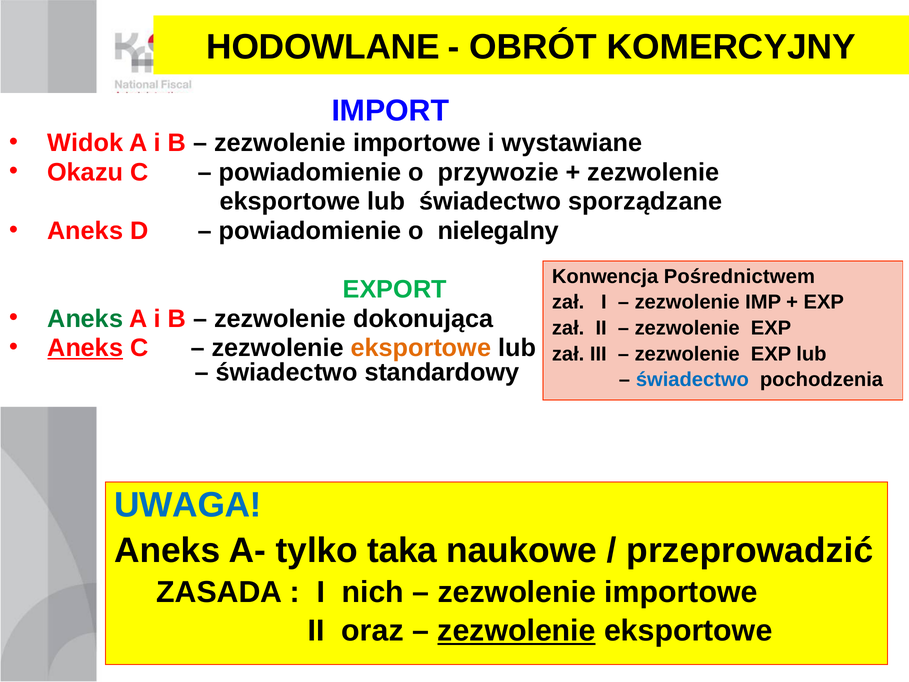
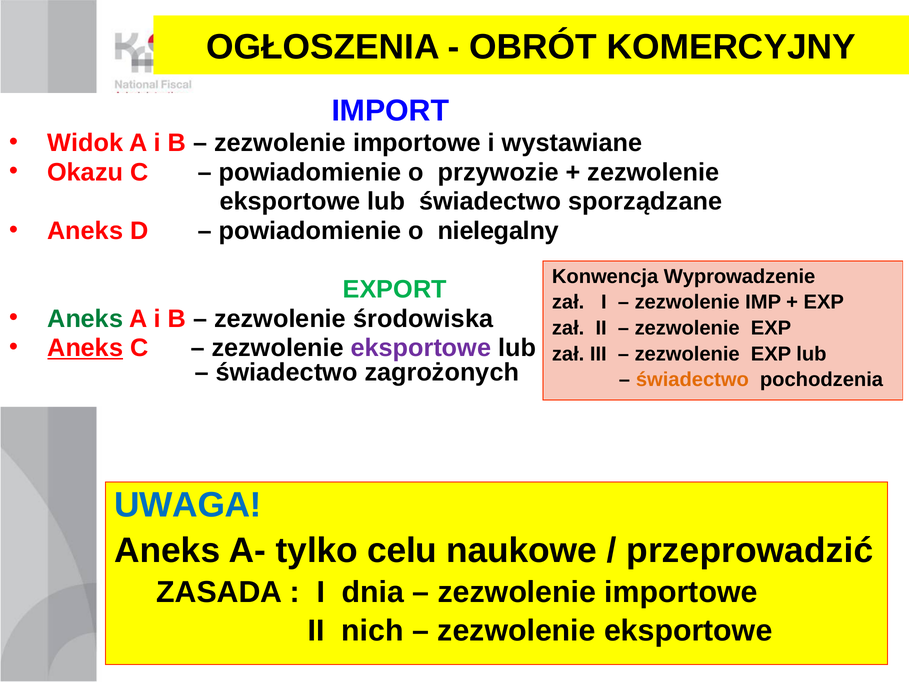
HODOWLANE: HODOWLANE -> OGŁOSZENIA (323, 47)
Pośrednictwem: Pośrednictwem -> Wyprowadzenie (740, 276)
dokonująca: dokonująca -> środowiska (423, 319)
eksportowe colour: orange -> purple (421, 348)
standardowy: standardowy -> zagrożonych (442, 372)
świadectwo colour: blue -> orange (692, 380)
taka: taka -> celu (402, 550)
nich: nich -> dnia (373, 592)
oraz: oraz -> nich (373, 631)
zezwolenie underline: present -> none (516, 631)
